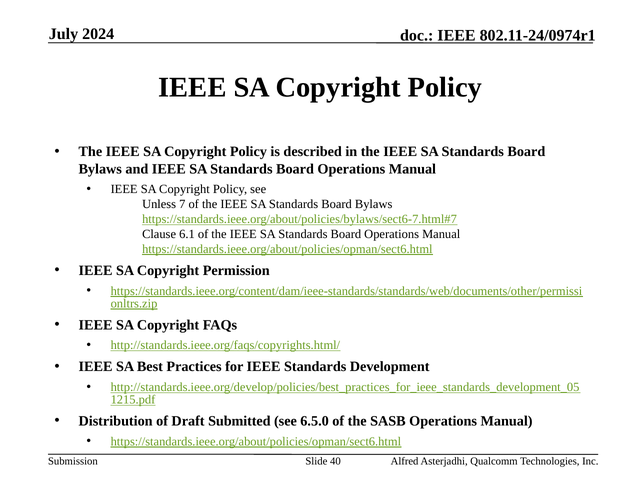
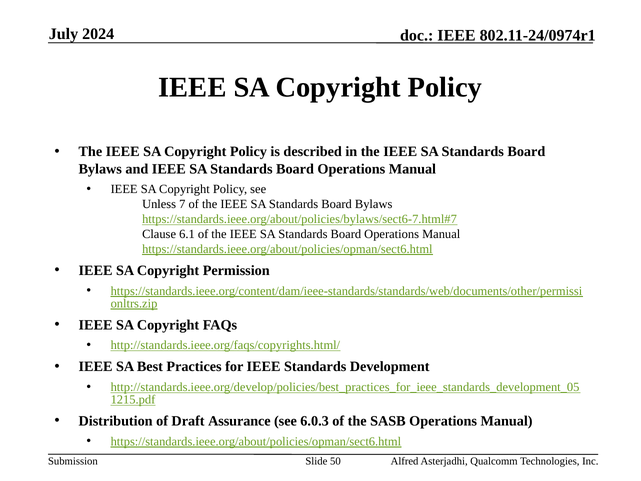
Submitted: Submitted -> Assurance (239, 421)
6.5.0: 6.5.0 -> 6.0.3 (315, 421)
40: 40 -> 50 (335, 461)
